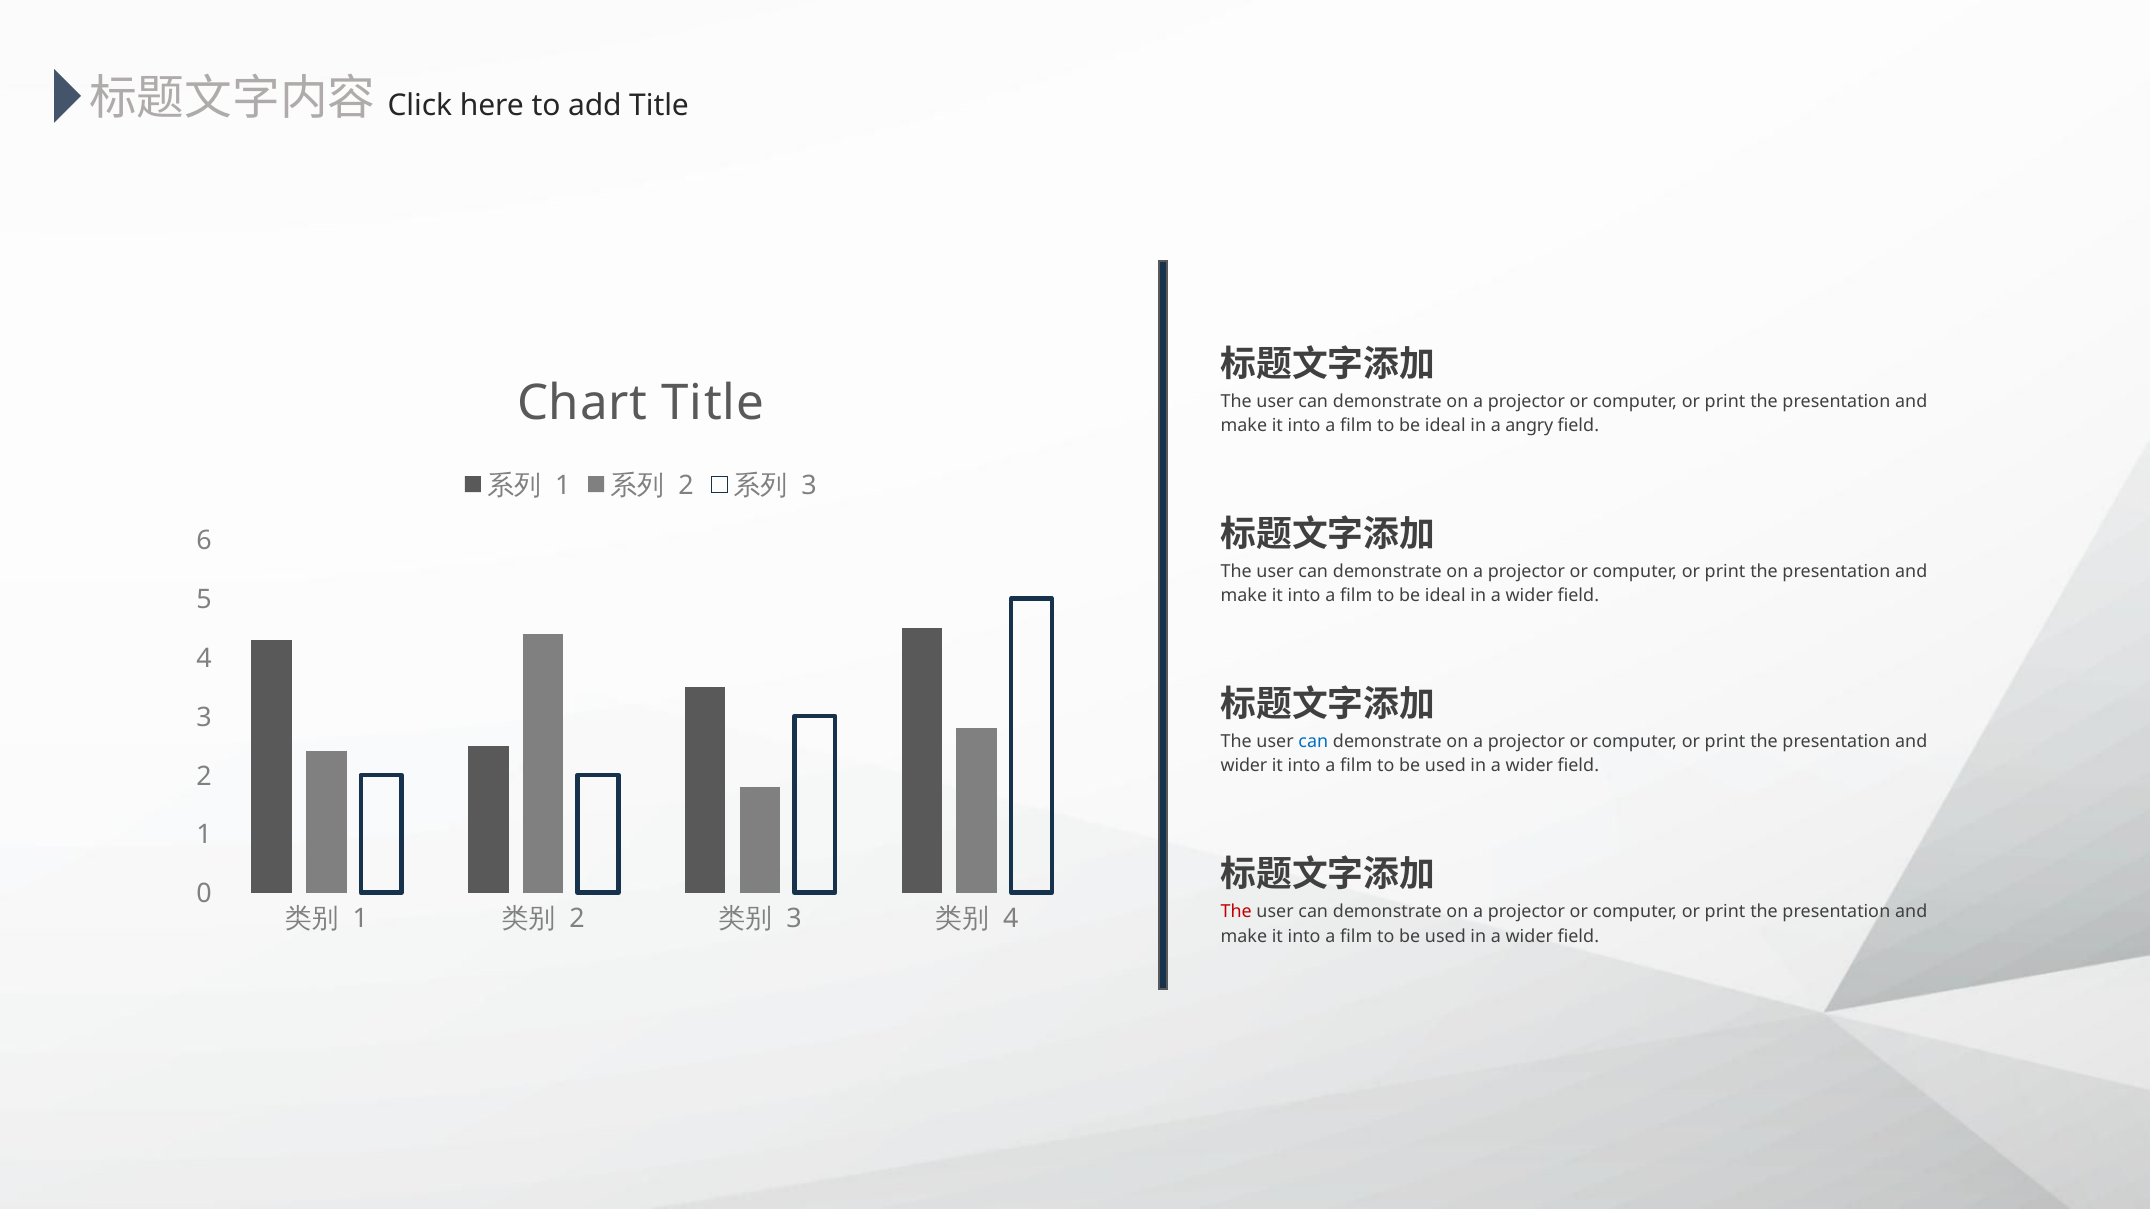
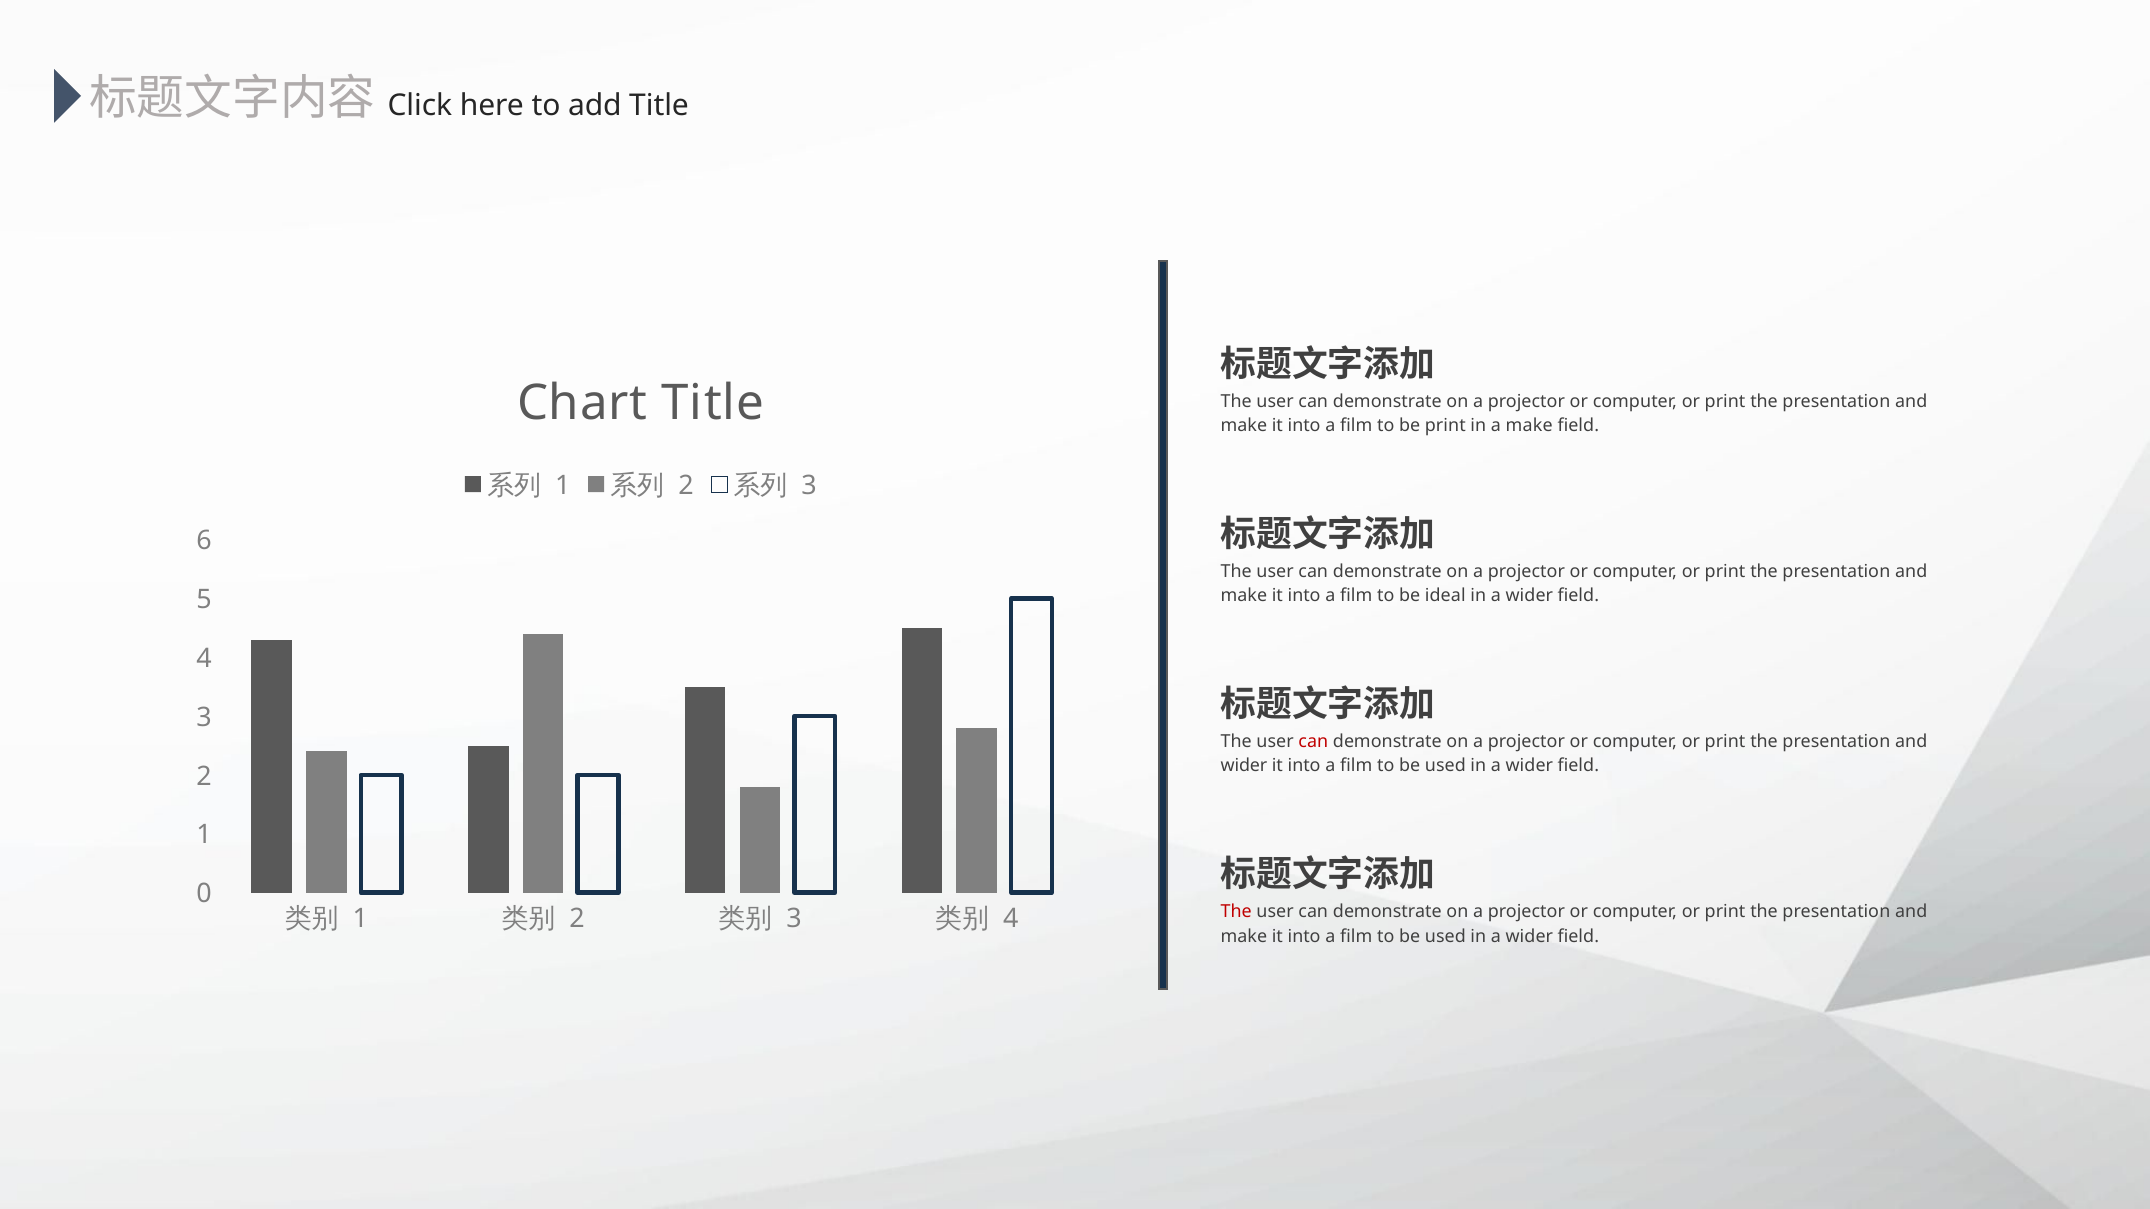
ideal: ideal -> print (1445, 426)
a angry: angry -> make (1529, 426)
can colour: blue -> red (1313, 742)
